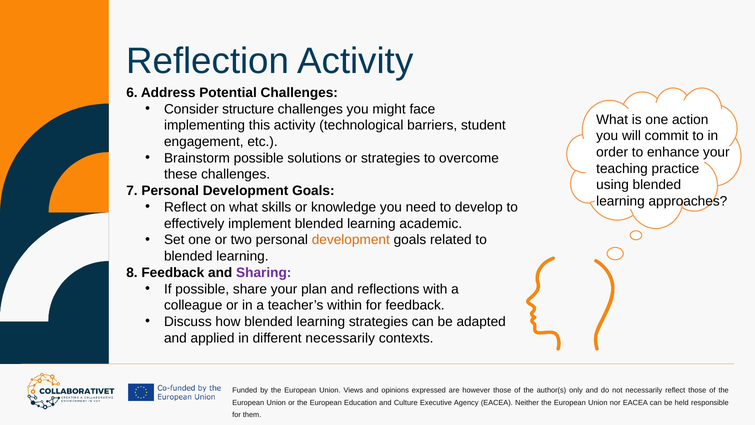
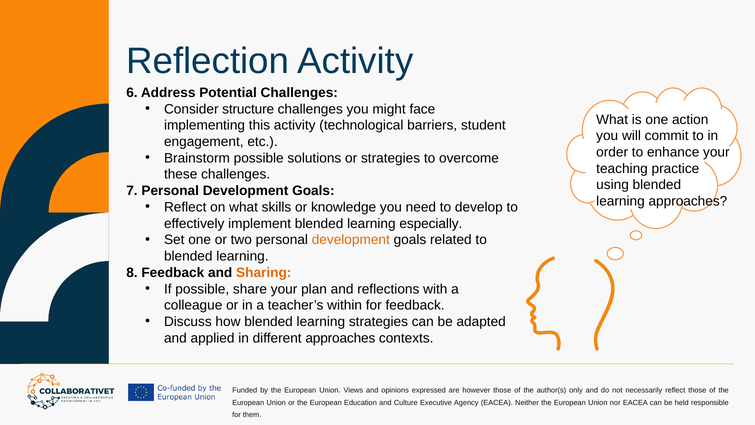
academic: academic -> especially (431, 223)
Sharing colour: purple -> orange (264, 272)
different necessarily: necessarily -> approaches (340, 338)
